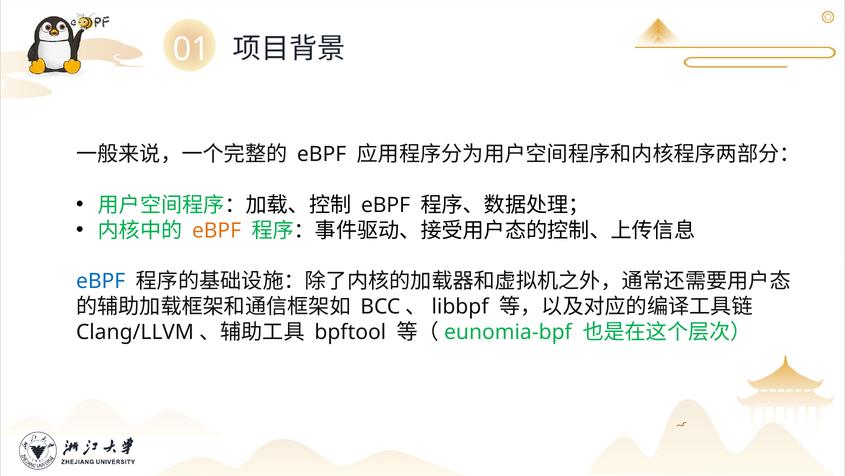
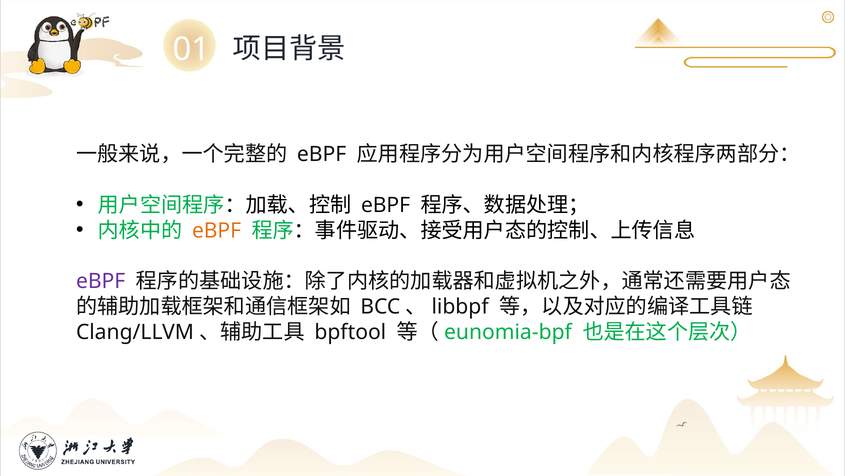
eBPF colour: blue -> purple (101, 281)
